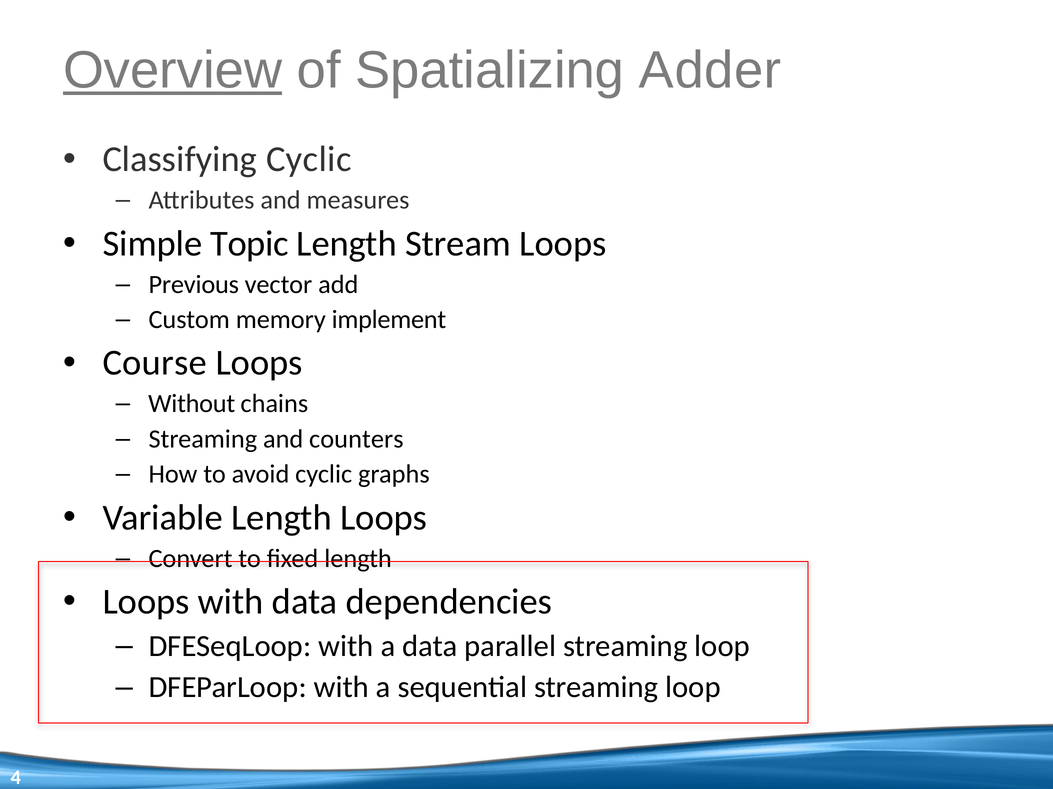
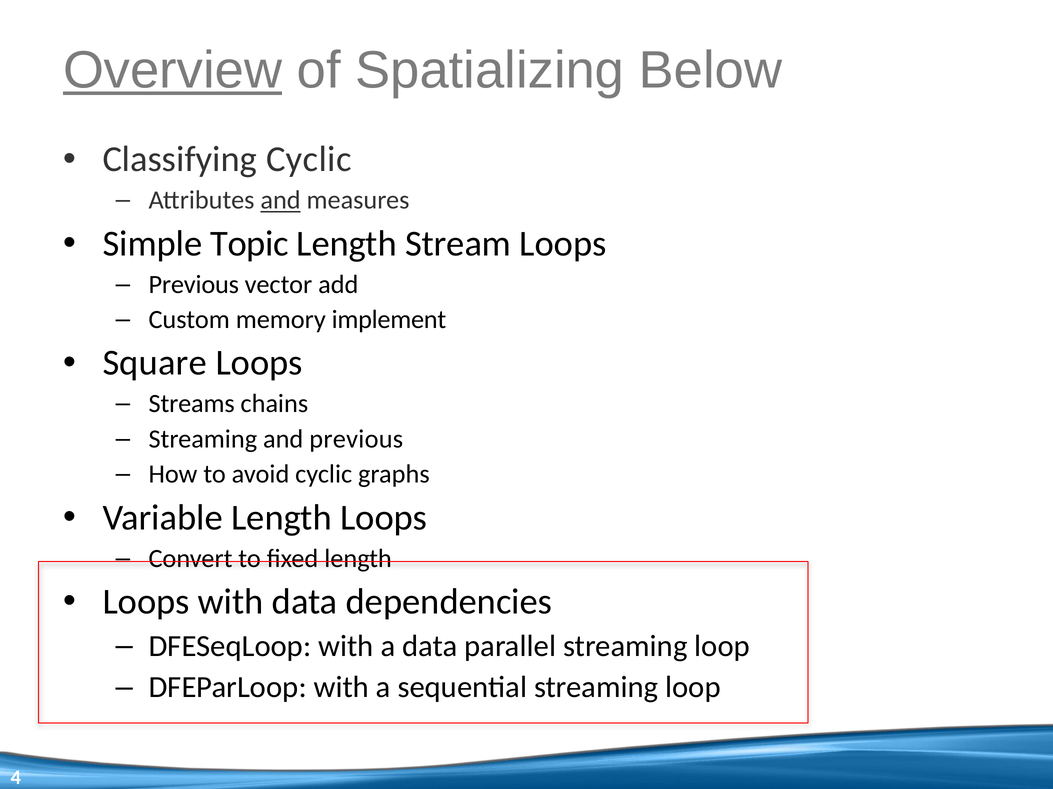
Adder: Adder -> Below (710, 71)
and underline: none -> present (281, 200)
Course: Course -> Square (155, 363)
Without: Without -> Streams (192, 404)
and counters: counters -> previous (356, 439)
